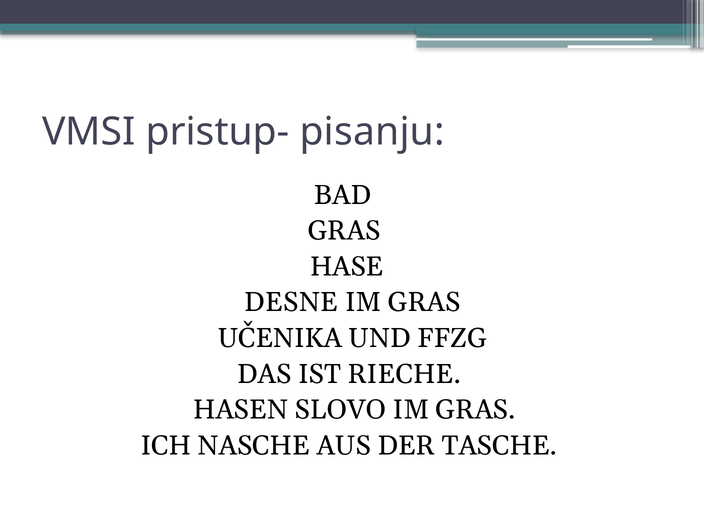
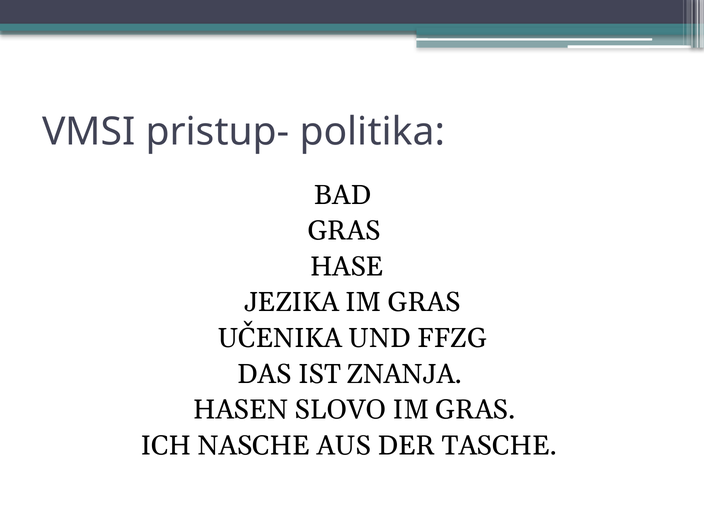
pisanju: pisanju -> politika (372, 132)
DESNE: DESNE -> JEZIKA (292, 302)
RIECHE: RIECHE -> ZNANJA (405, 374)
